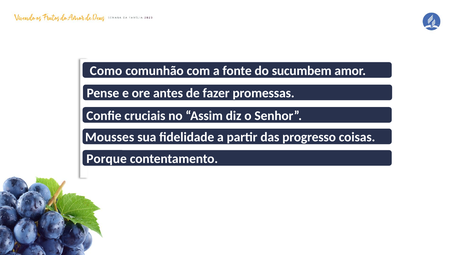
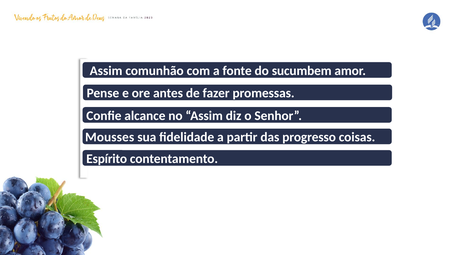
Como: Como -> Assim (106, 71)
cruciais: cruciais -> alcance (145, 116)
Porque: Porque -> Espírito (107, 159)
